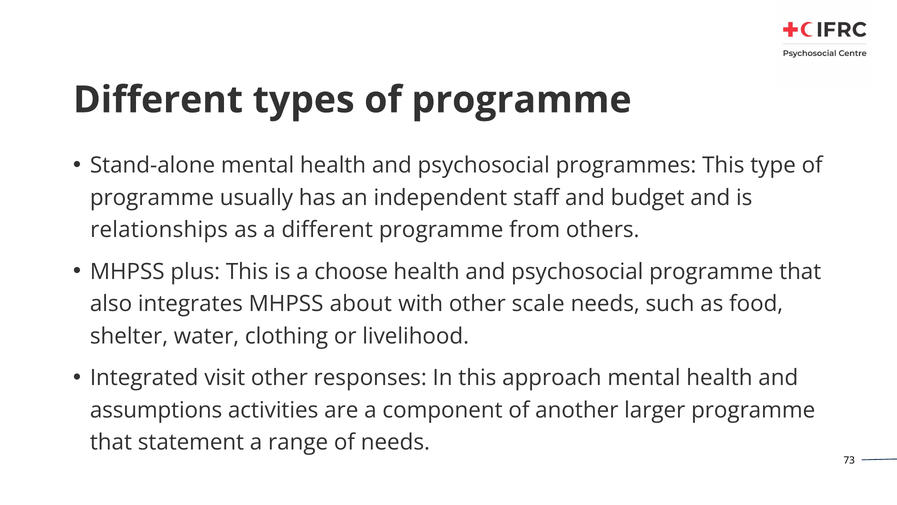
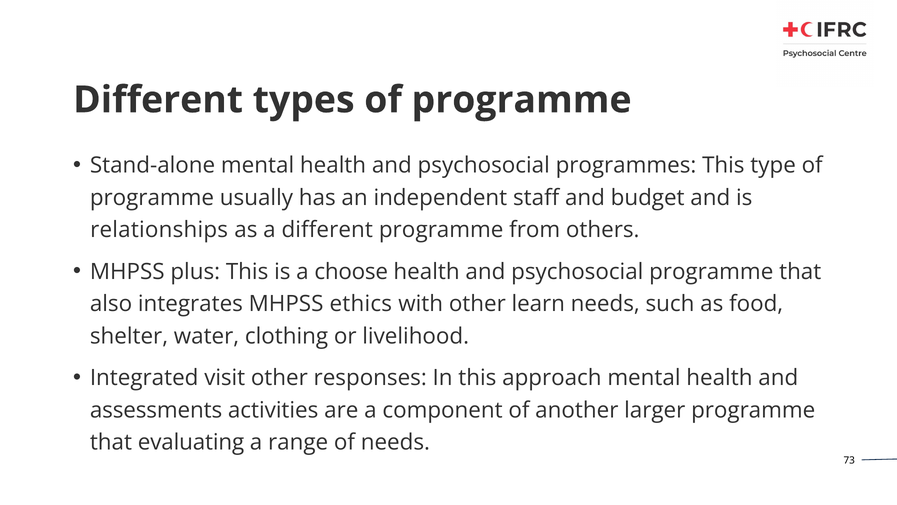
about: about -> ethics (361, 304)
scale: scale -> learn (538, 304)
assumptions: assumptions -> assessments (156, 410)
statement: statement -> evaluating (191, 442)
